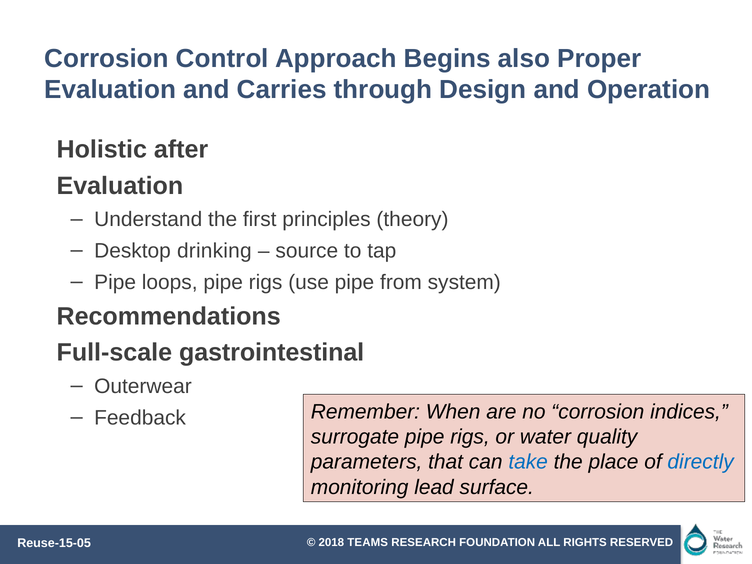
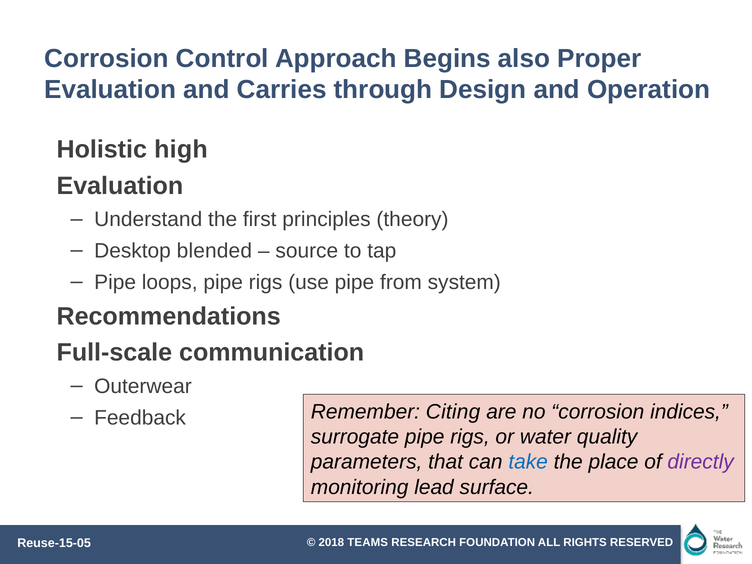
after: after -> high (181, 150)
drinking: drinking -> blended (214, 251)
gastrointestinal: gastrointestinal -> communication (272, 353)
When: When -> Citing (453, 412)
directly colour: blue -> purple (701, 462)
